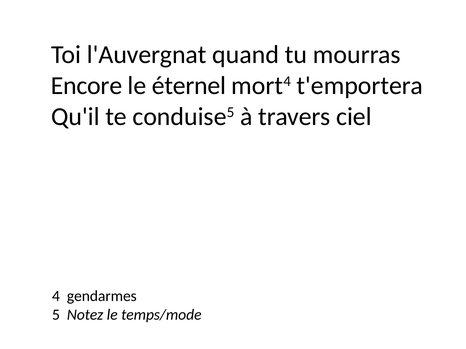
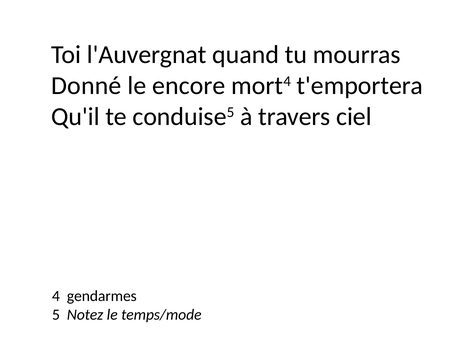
Encore: Encore -> Donné (86, 86)
éternel: éternel -> encore (189, 86)
